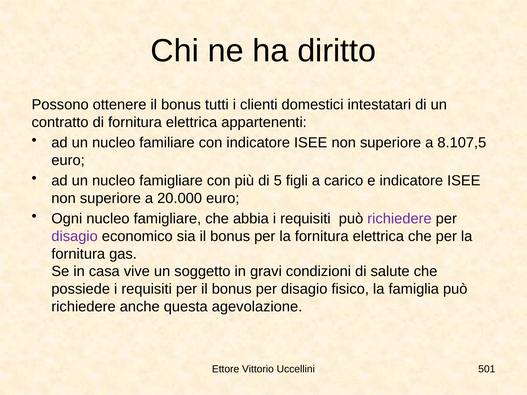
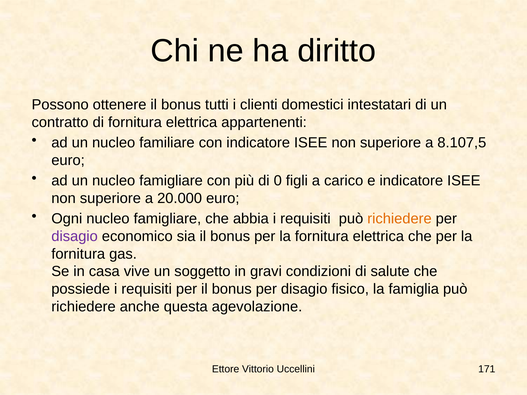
5: 5 -> 0 (278, 181)
richiedere colour: purple -> orange (400, 219)
501: 501 -> 171 (487, 369)
